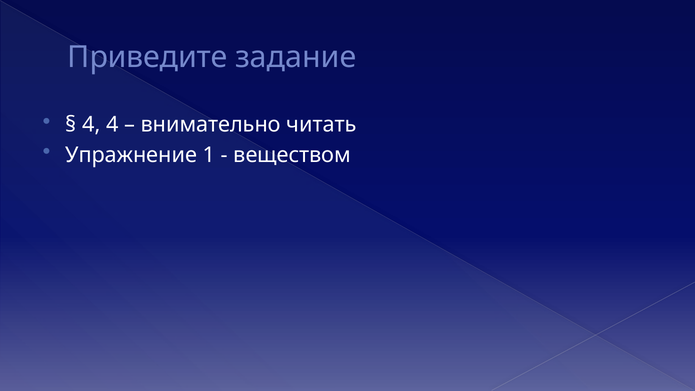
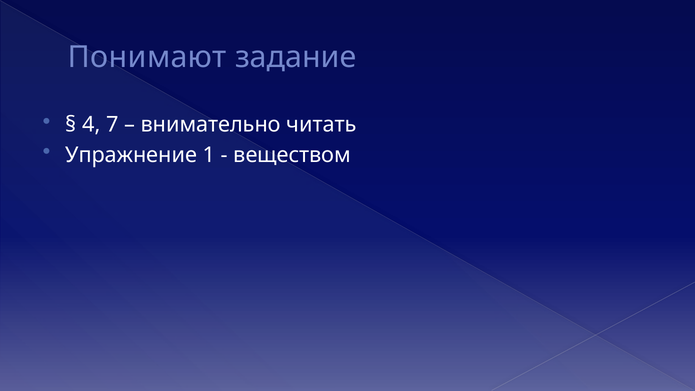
Приведите: Приведите -> Понимают (147, 57)
4 4: 4 -> 7 (112, 124)
